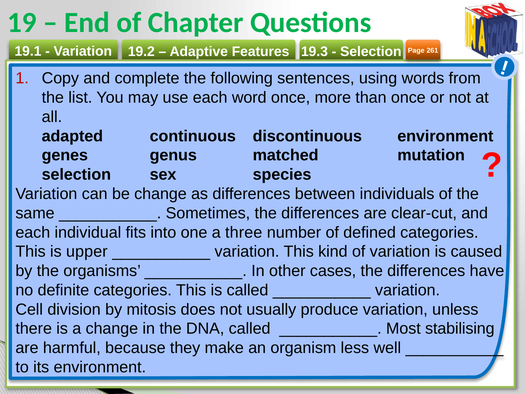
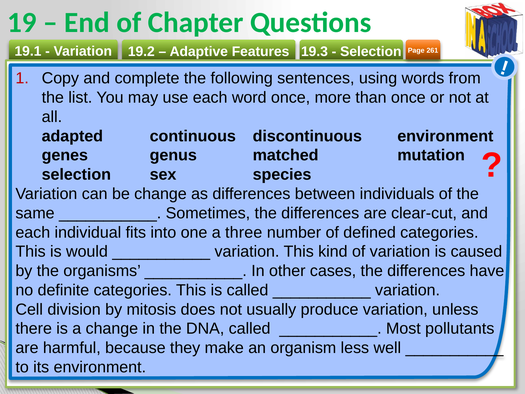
upper: upper -> would (87, 251)
stabilising: stabilising -> pollutants (460, 328)
